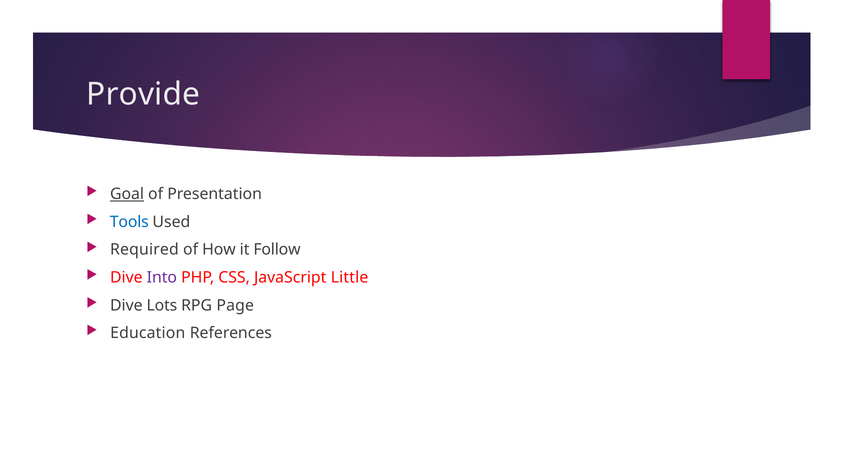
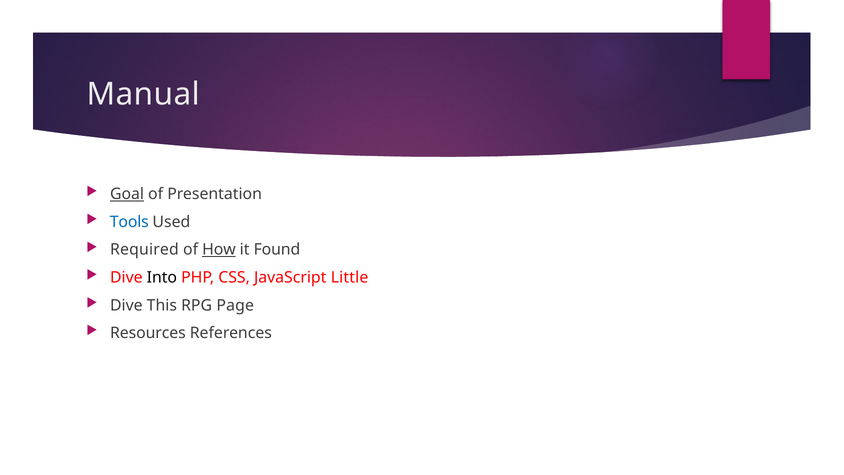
Provide: Provide -> Manual (143, 94)
How underline: none -> present (219, 250)
Follow: Follow -> Found (277, 250)
Into colour: purple -> black (162, 277)
Lots: Lots -> This (162, 305)
Education: Education -> Resources (148, 333)
